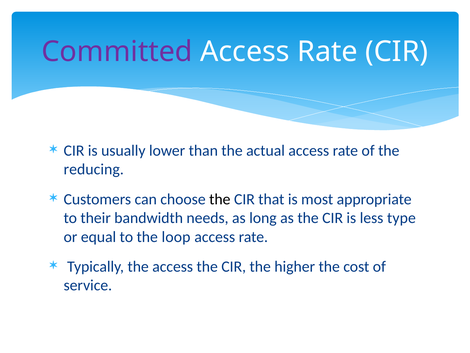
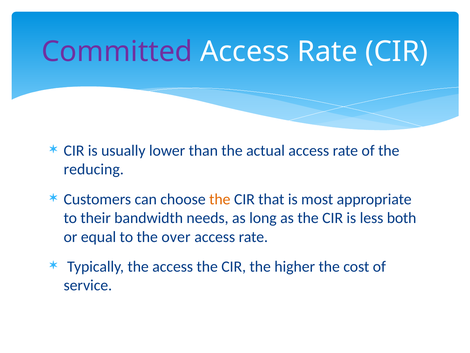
the colour: black -> orange (220, 199)
type: type -> both (402, 218)
loop: loop -> over (176, 237)
